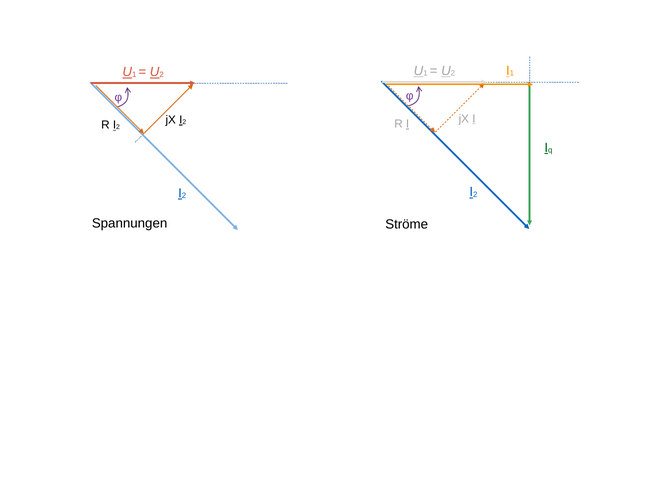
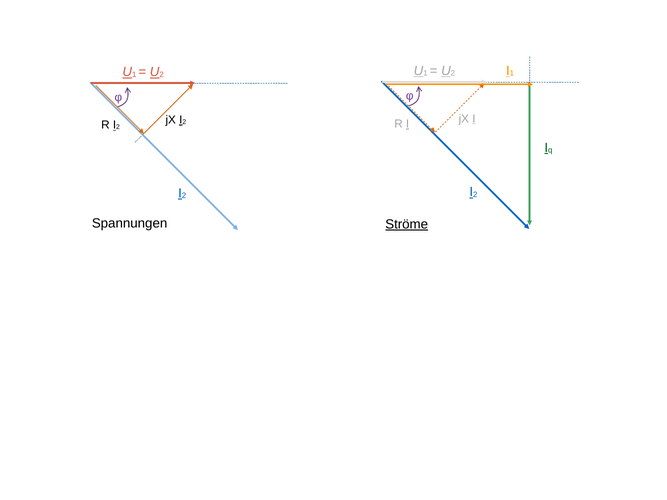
Ströme underline: none -> present (407, 224)
